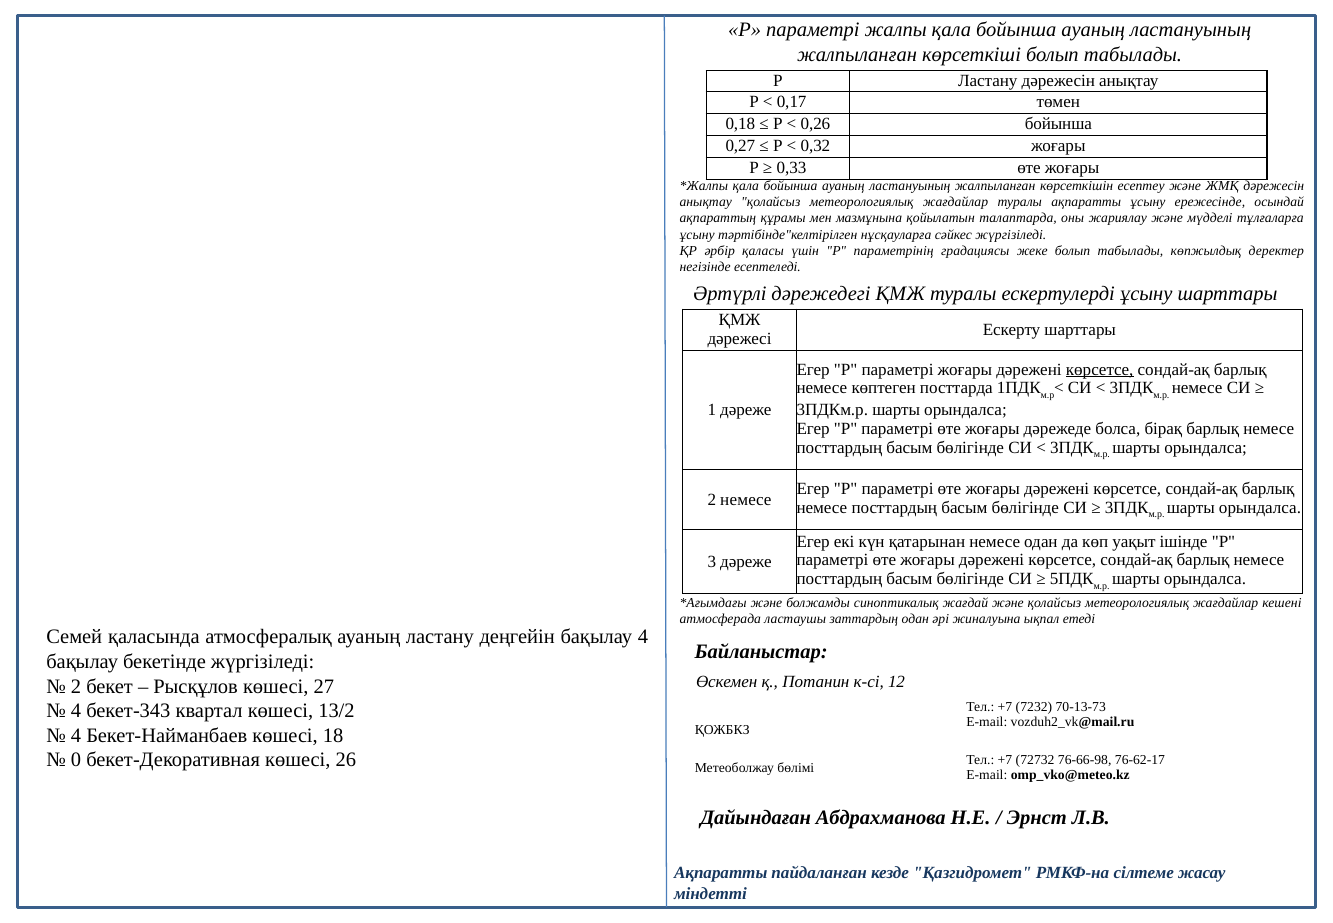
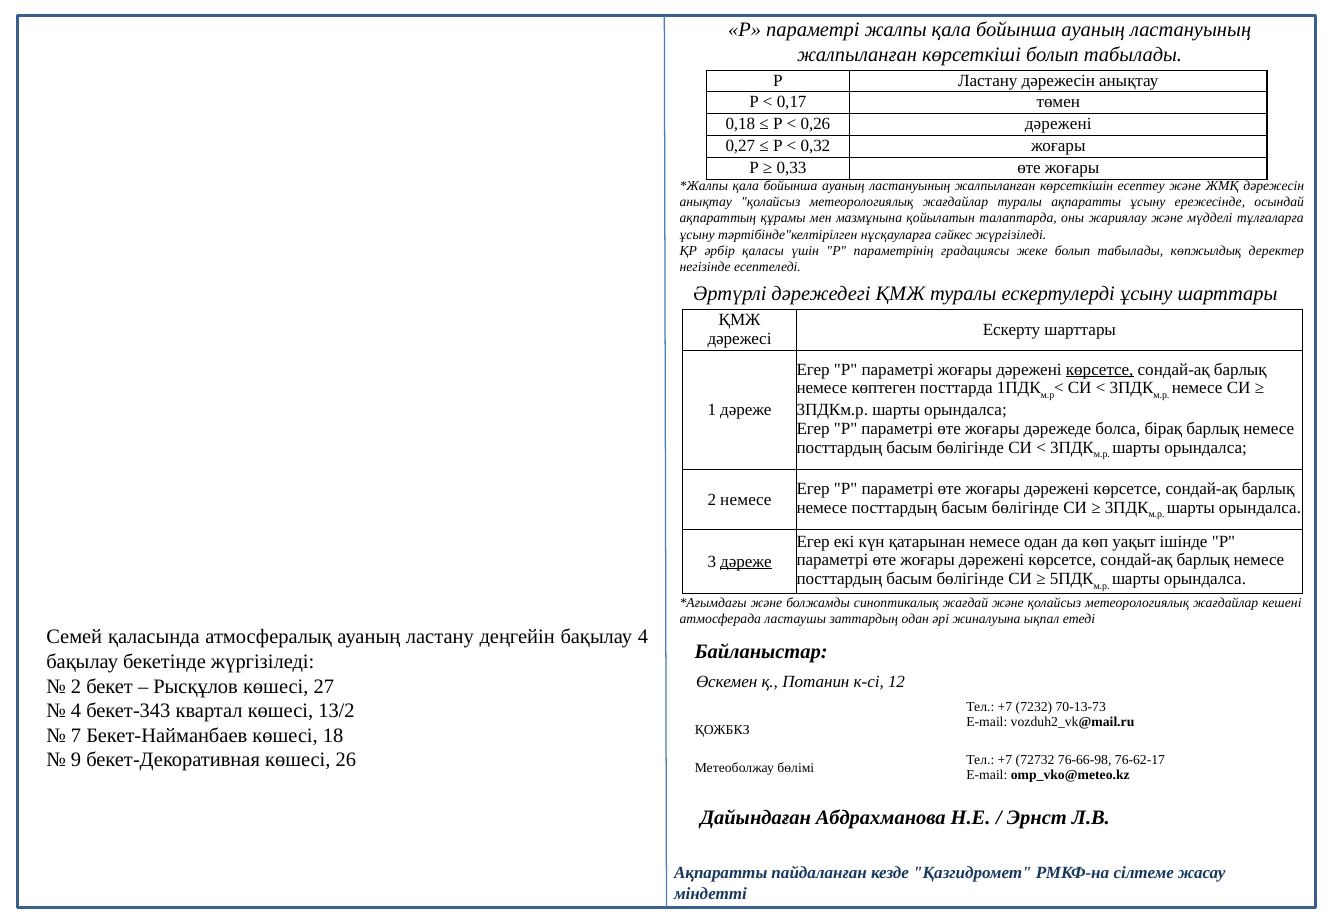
0,26 бойынша: бойынша -> дәрежені (1058, 124)
дәреже underline: none -> present (746, 562)
4: 4 -> 7 (76, 735)
0: 0 -> 9 (76, 760)
